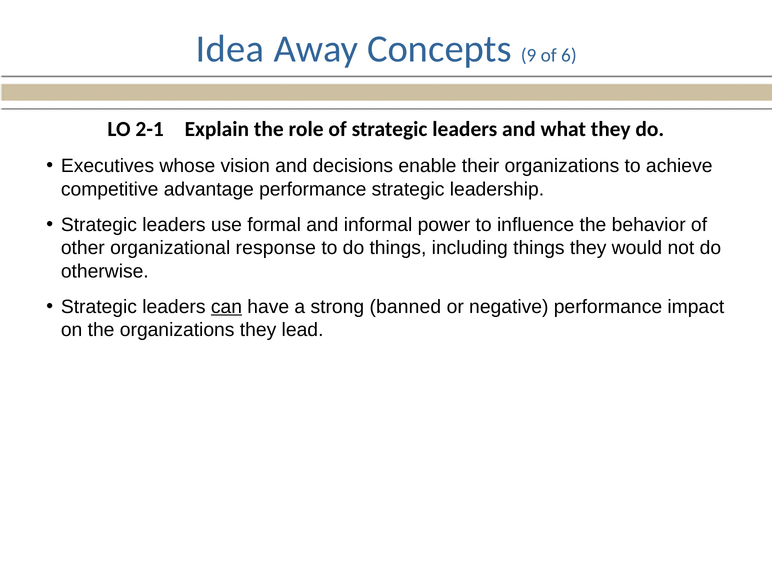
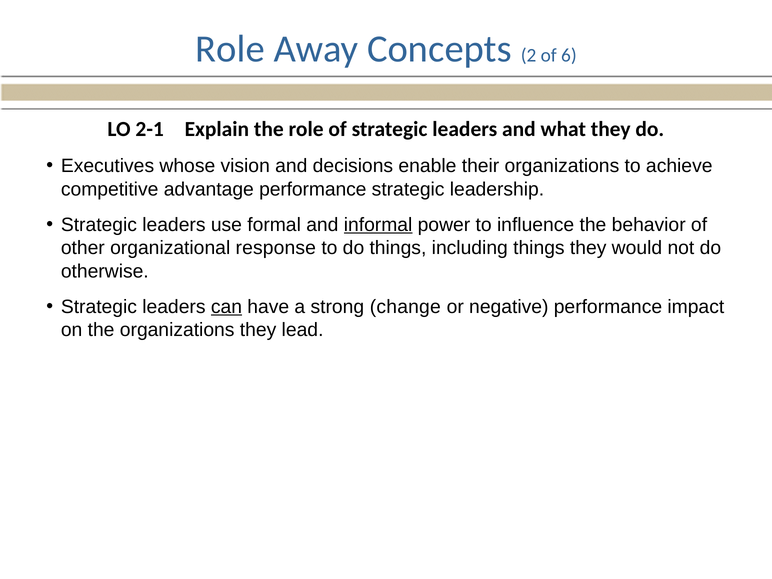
Idea: Idea -> Role (230, 49)
9: 9 -> 2 (529, 55)
informal underline: none -> present (378, 225)
banned: banned -> change (405, 307)
